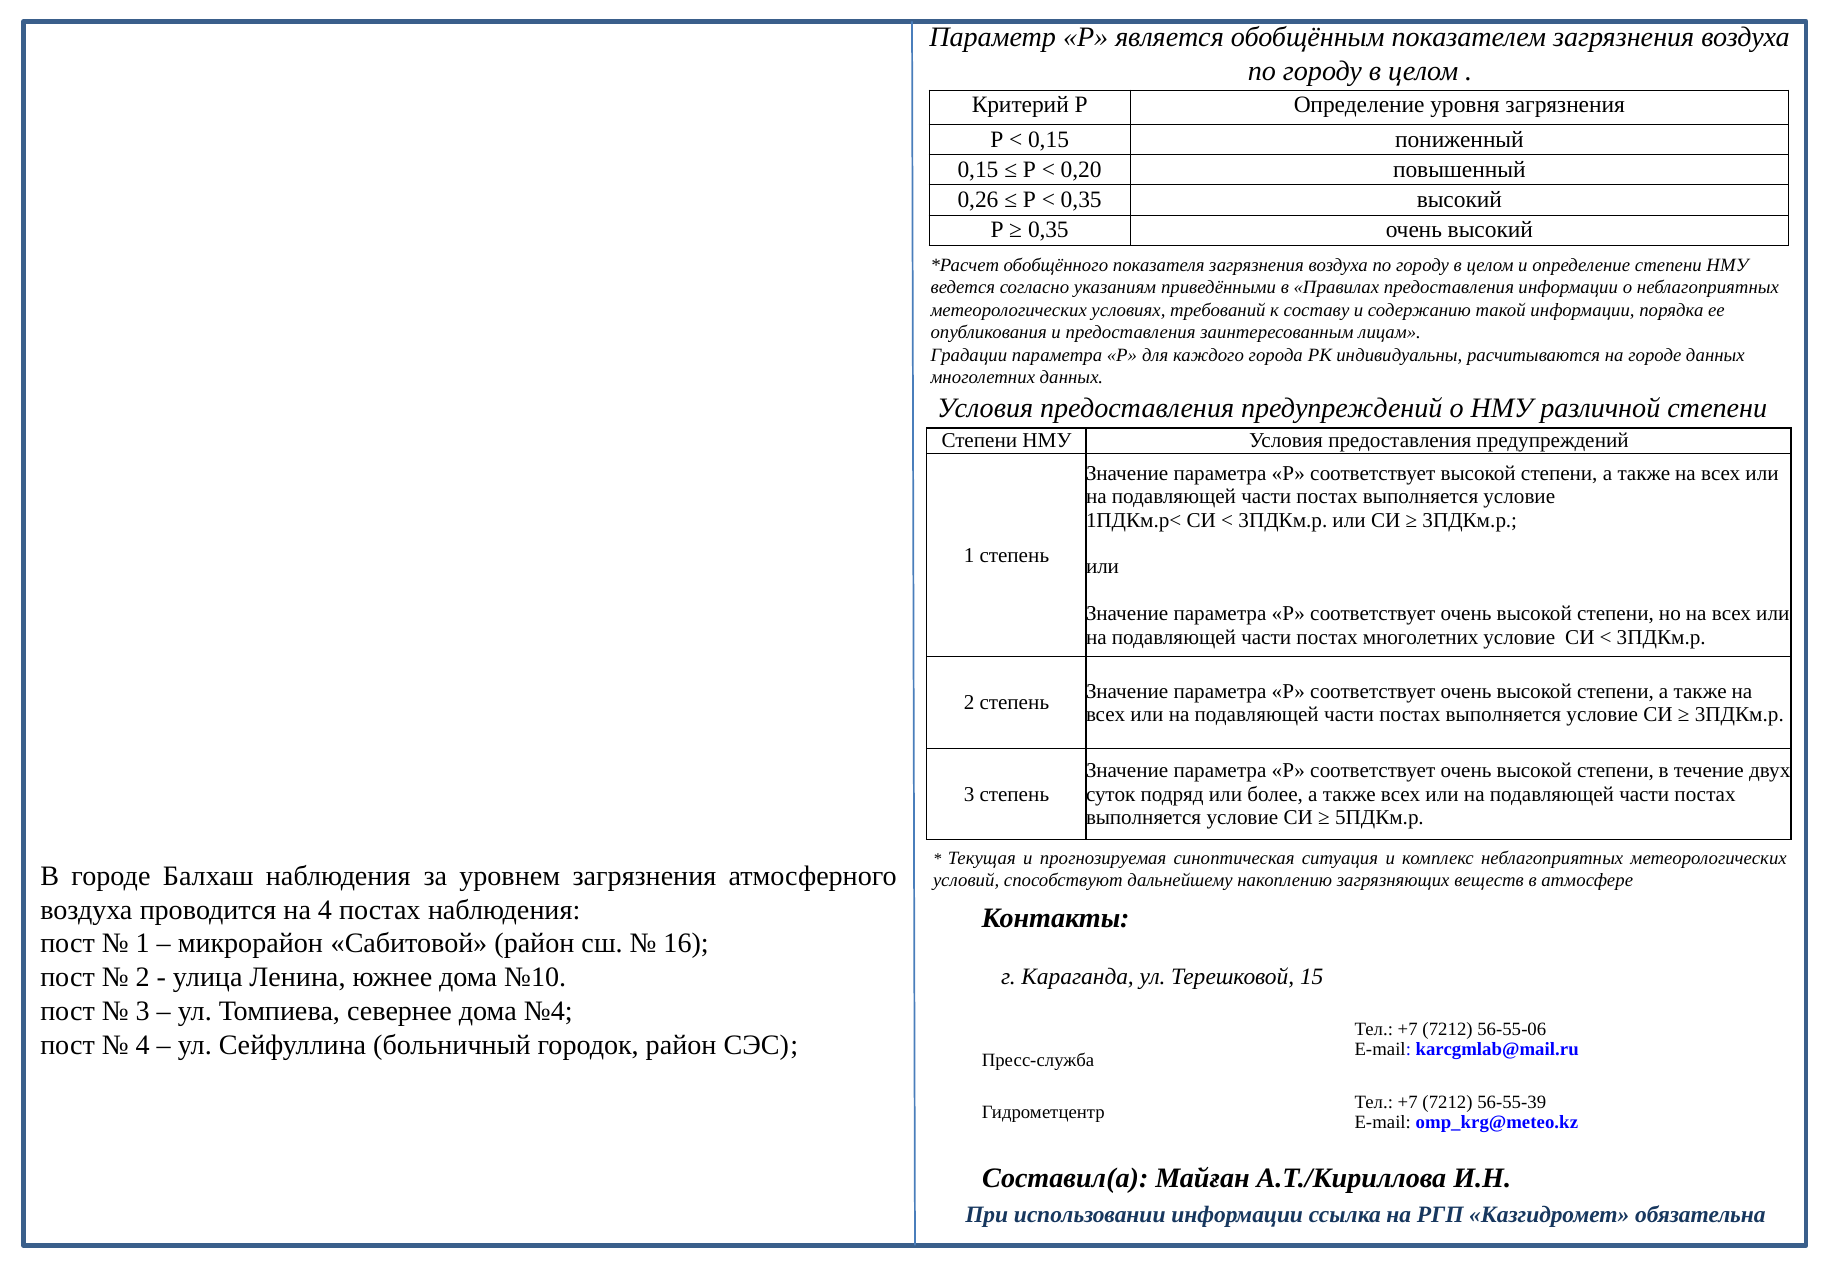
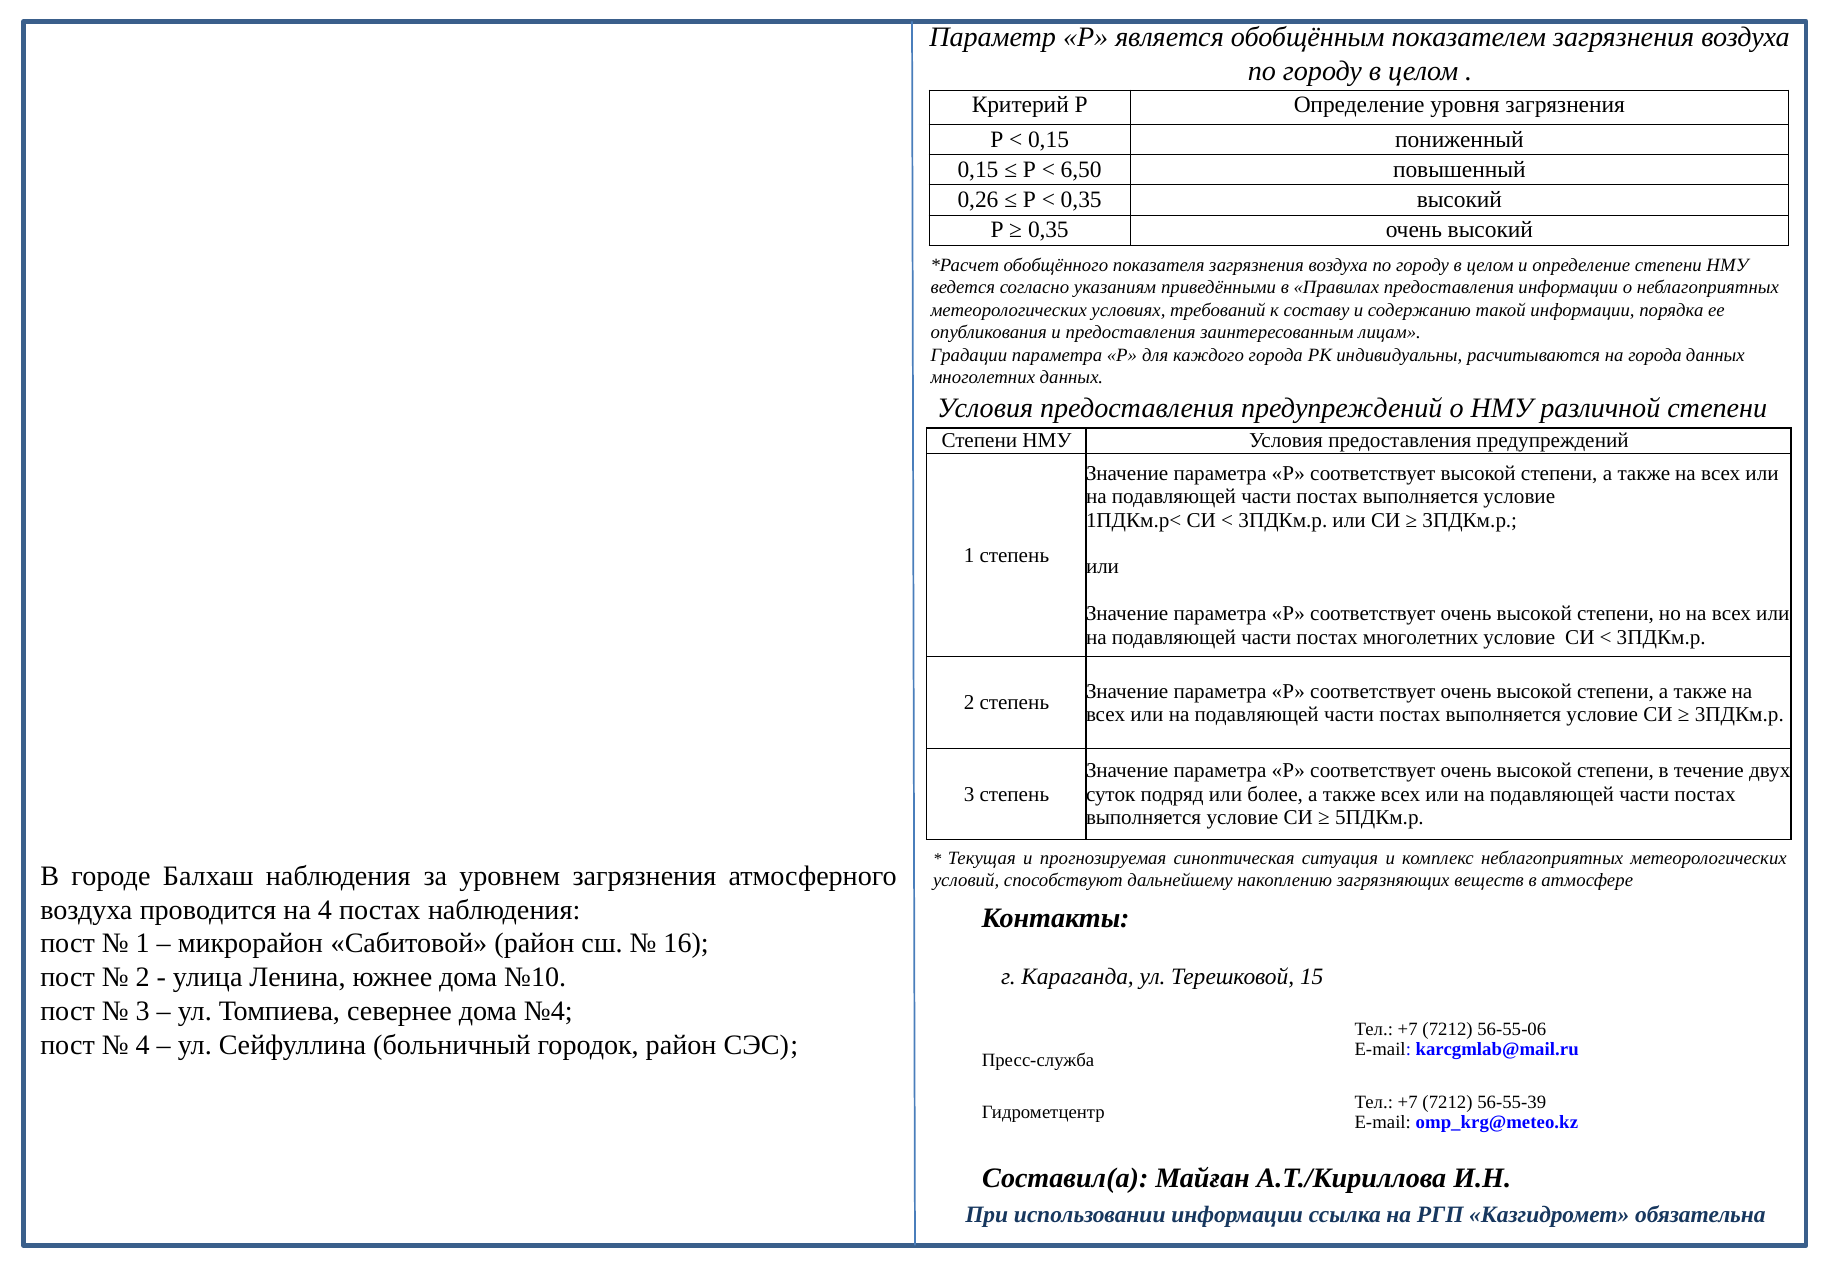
0,20: 0,20 -> 6,50 (1081, 170)
на городе: городе -> города (1655, 355)
